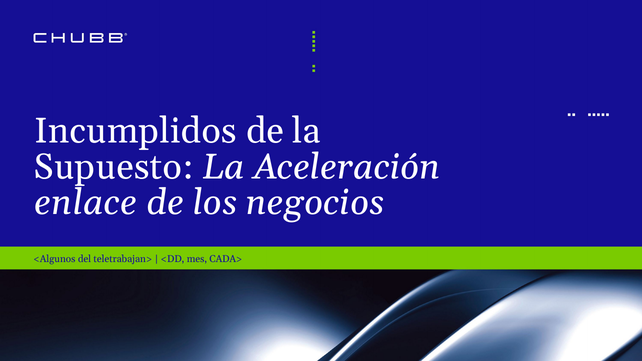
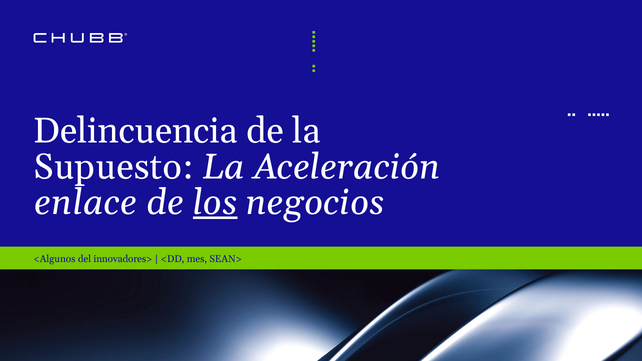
Incumplidos: Incumplidos -> Delincuencia (136, 131)
los underline: none -> present (215, 202)
teletrabajan>: teletrabajan> -> innovadores> (123, 259)
CADA>: CADA> -> SEAN> (226, 259)
